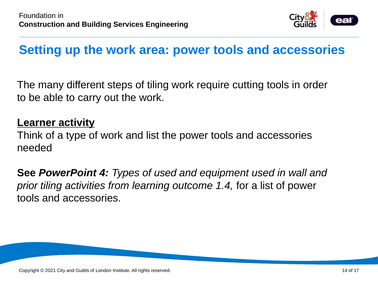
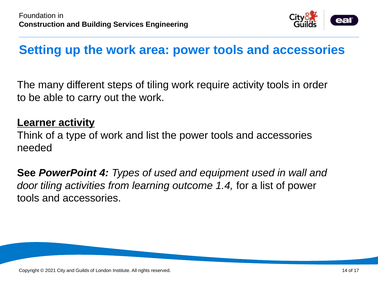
require cutting: cutting -> activity (248, 85)
prior: prior -> door (27, 186)
